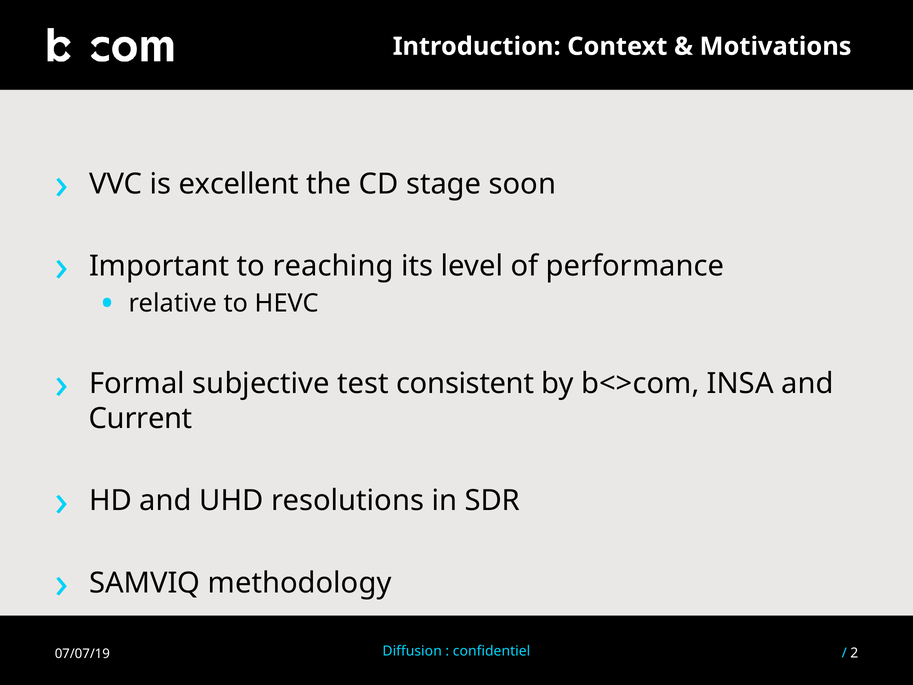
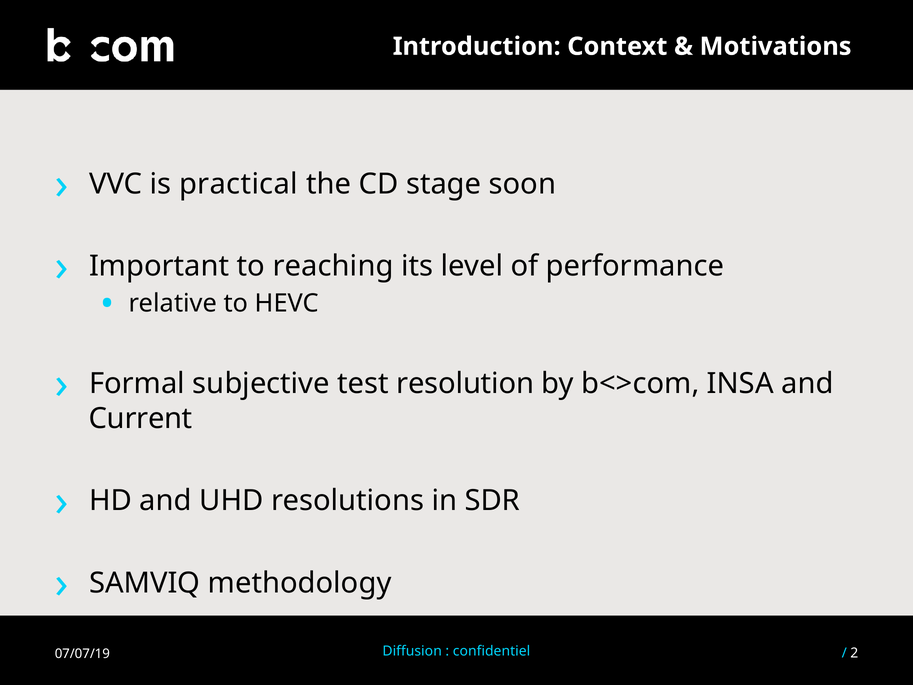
excellent: excellent -> practical (238, 184)
consistent: consistent -> resolution (465, 384)
